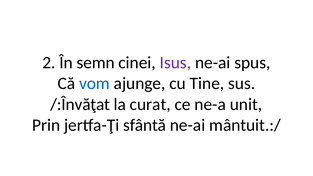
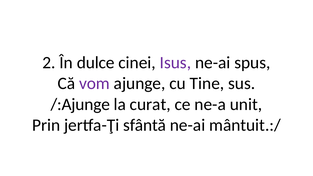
semn: semn -> dulce (96, 63)
vom colour: blue -> purple (94, 84)
/:Învăţat: /:Învăţat -> /:Ajunge (80, 104)
